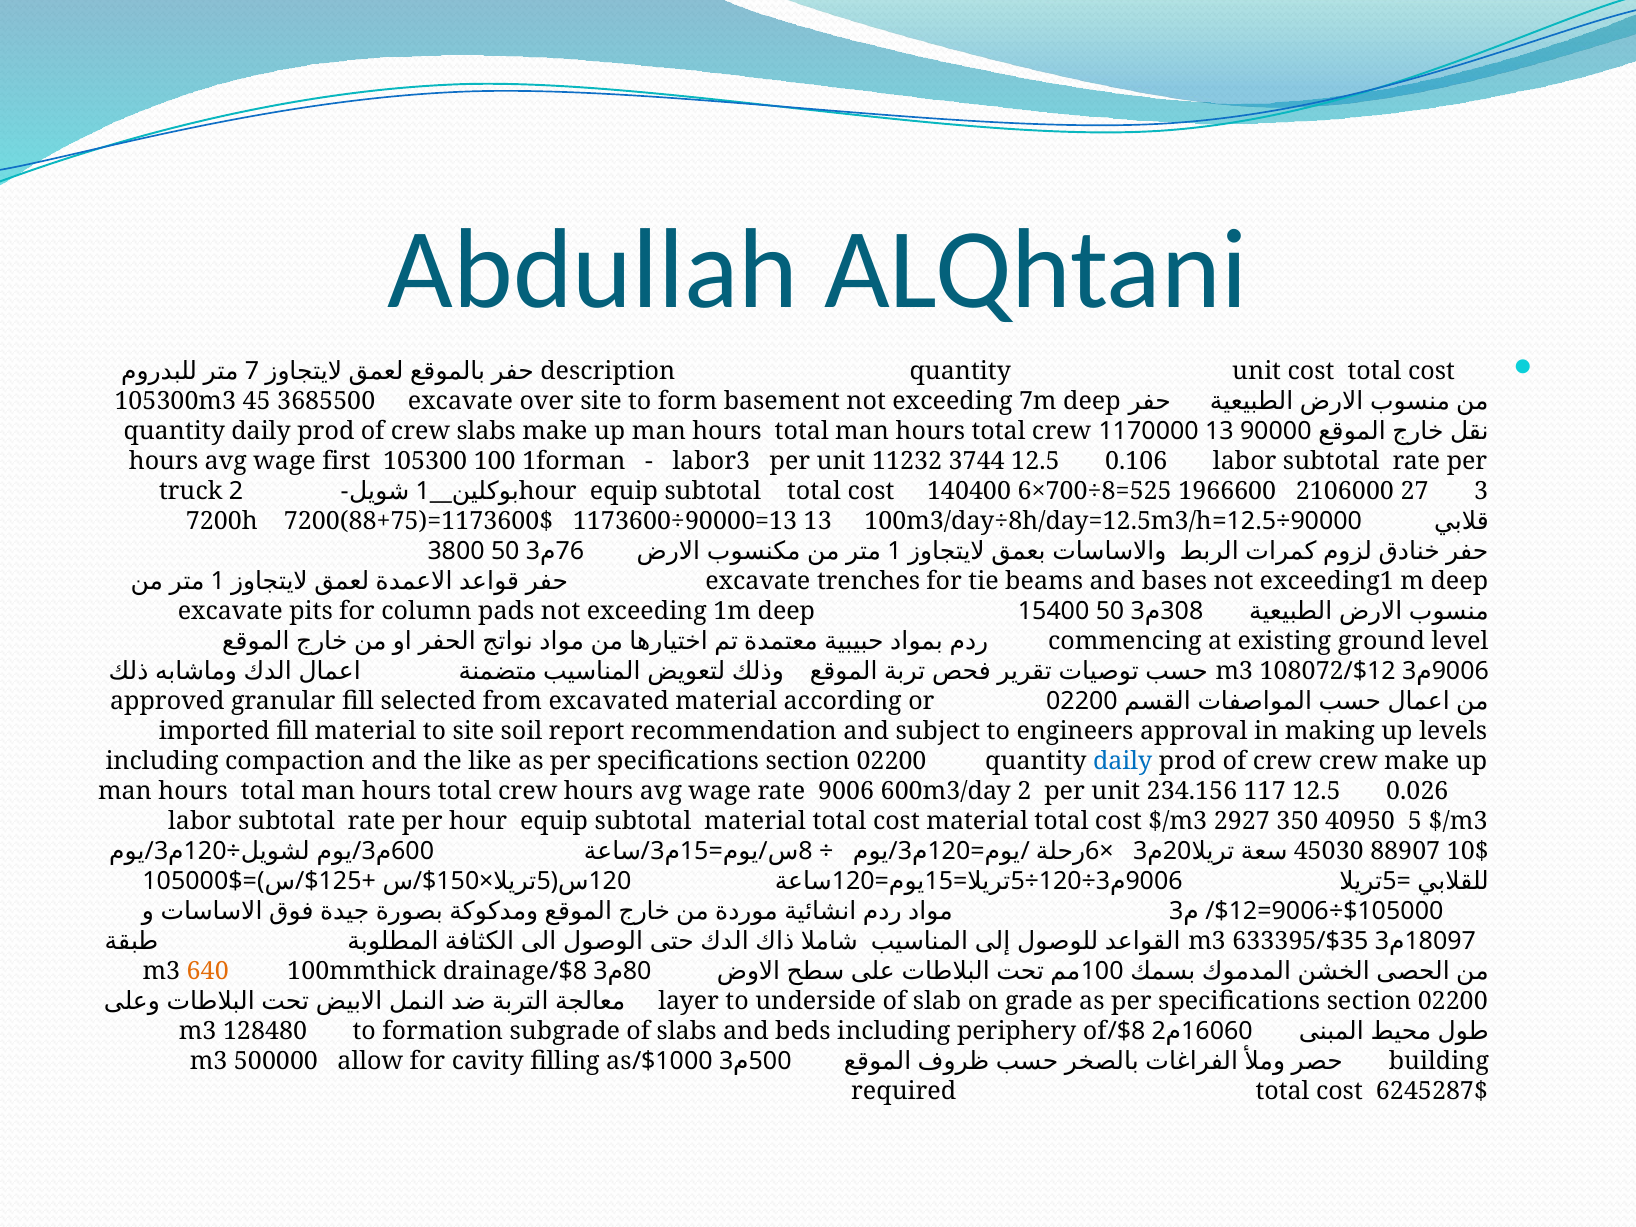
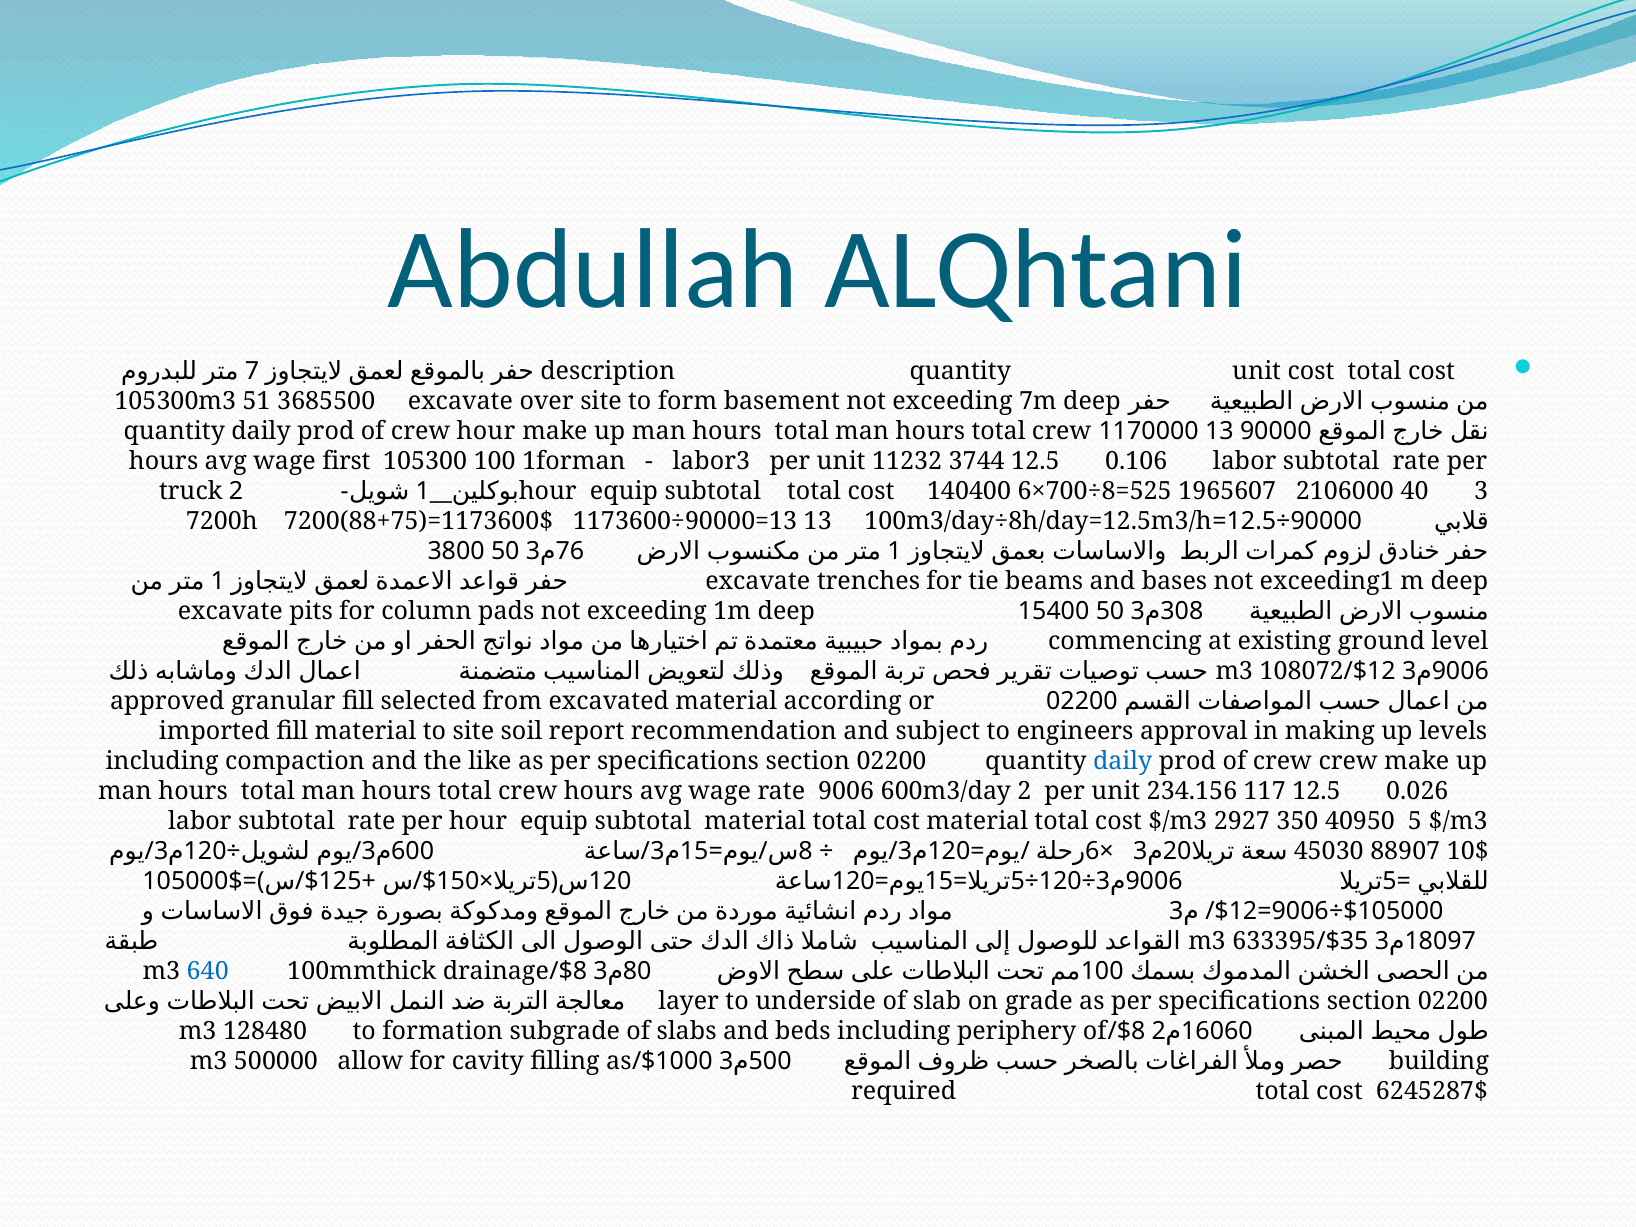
45: 45 -> 51 (257, 401)
crew slabs: slabs -> hour (486, 431)
1966600: 1966600 -> 1965607 (1227, 491)
27: 27 -> 40 (1415, 491)
640 colour: orange -> blue (208, 971)
